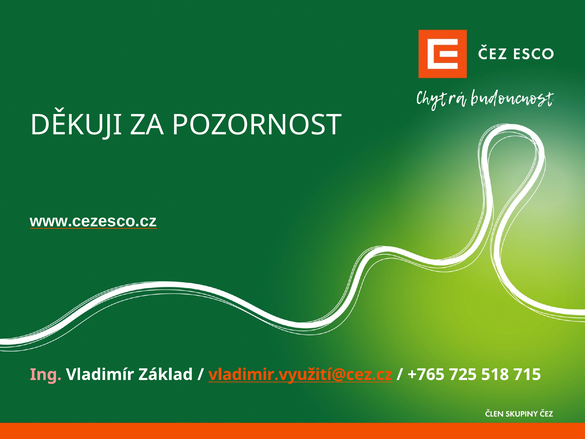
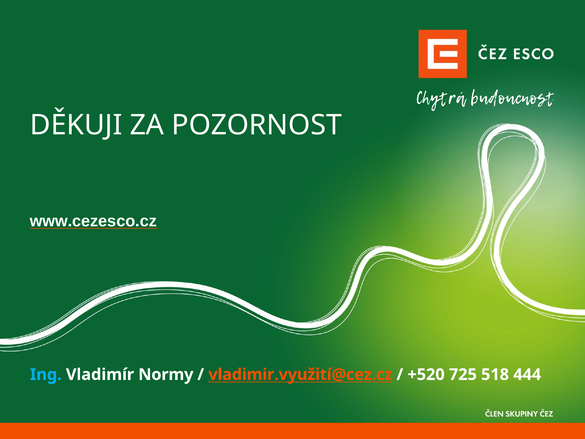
Ing colour: pink -> light blue (46, 374)
Základ: Základ -> Normy (166, 374)
+765: +765 -> +520 (426, 374)
715: 715 -> 444 (527, 374)
